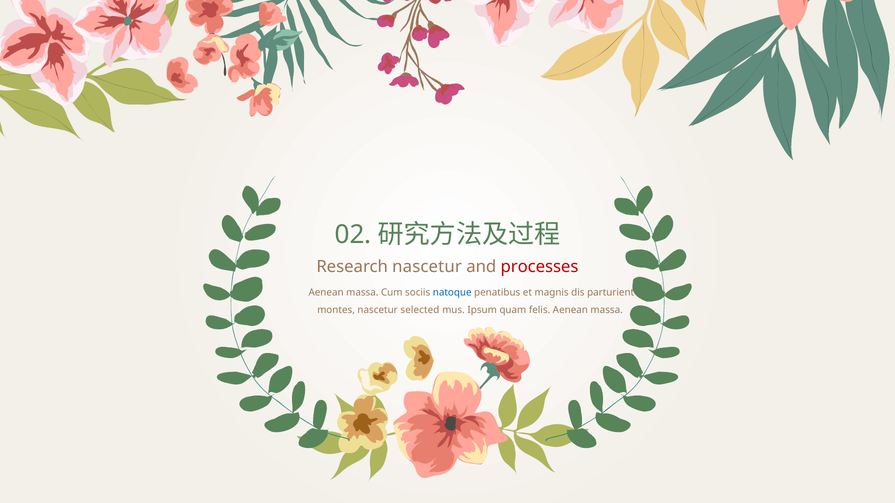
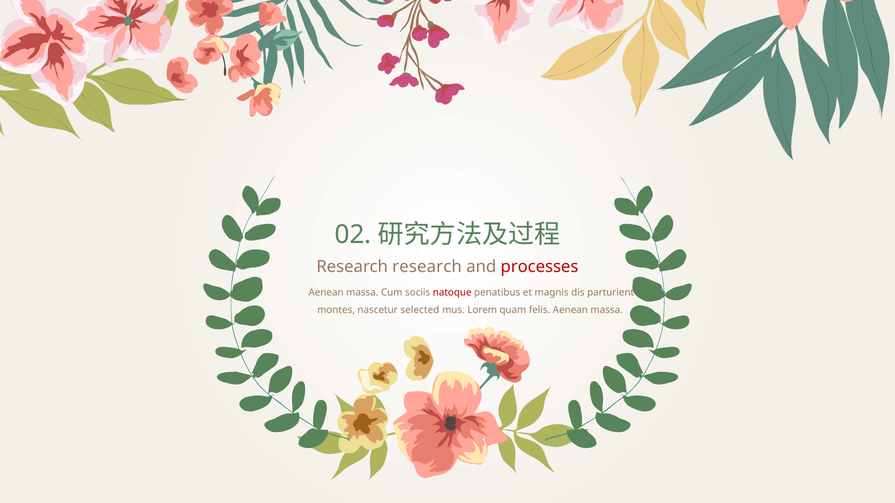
Research nascetur: nascetur -> research (427, 267)
natoque colour: blue -> red (452, 293)
Ipsum: Ipsum -> Lorem (482, 310)
